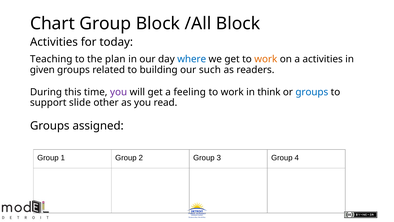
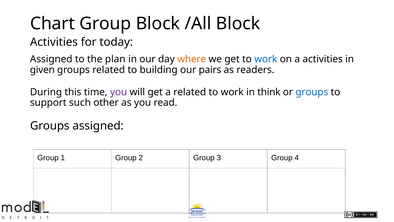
Teaching: Teaching -> Assigned (51, 59)
where colour: blue -> orange (192, 59)
work colour: orange -> blue (266, 59)
such: such -> pairs (210, 70)
a feeling: feeling -> related (190, 92)
slide: slide -> such (80, 102)
